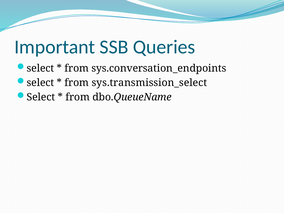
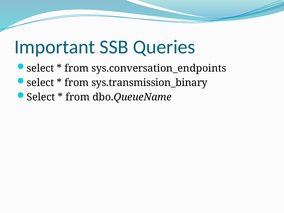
sys.transmission_select: sys.transmission_select -> sys.transmission_binary (150, 83)
